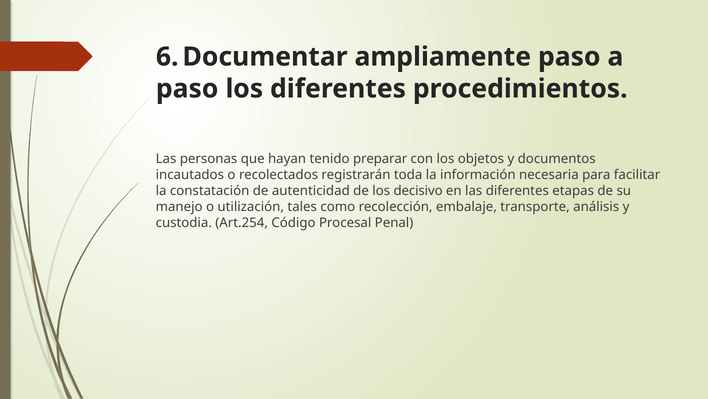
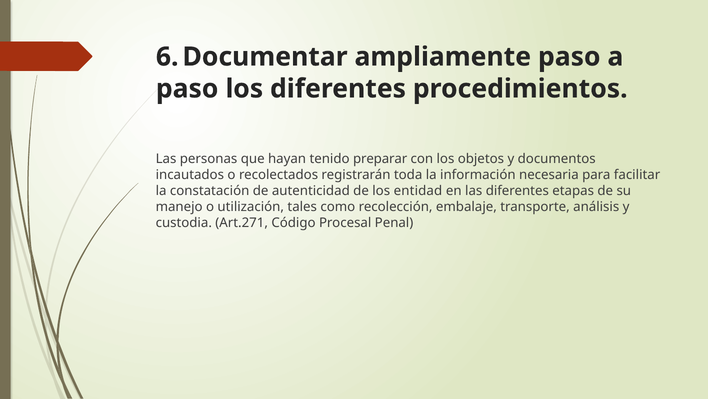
decisivo: decisivo -> entidad (418, 191)
Art.254: Art.254 -> Art.271 (242, 222)
